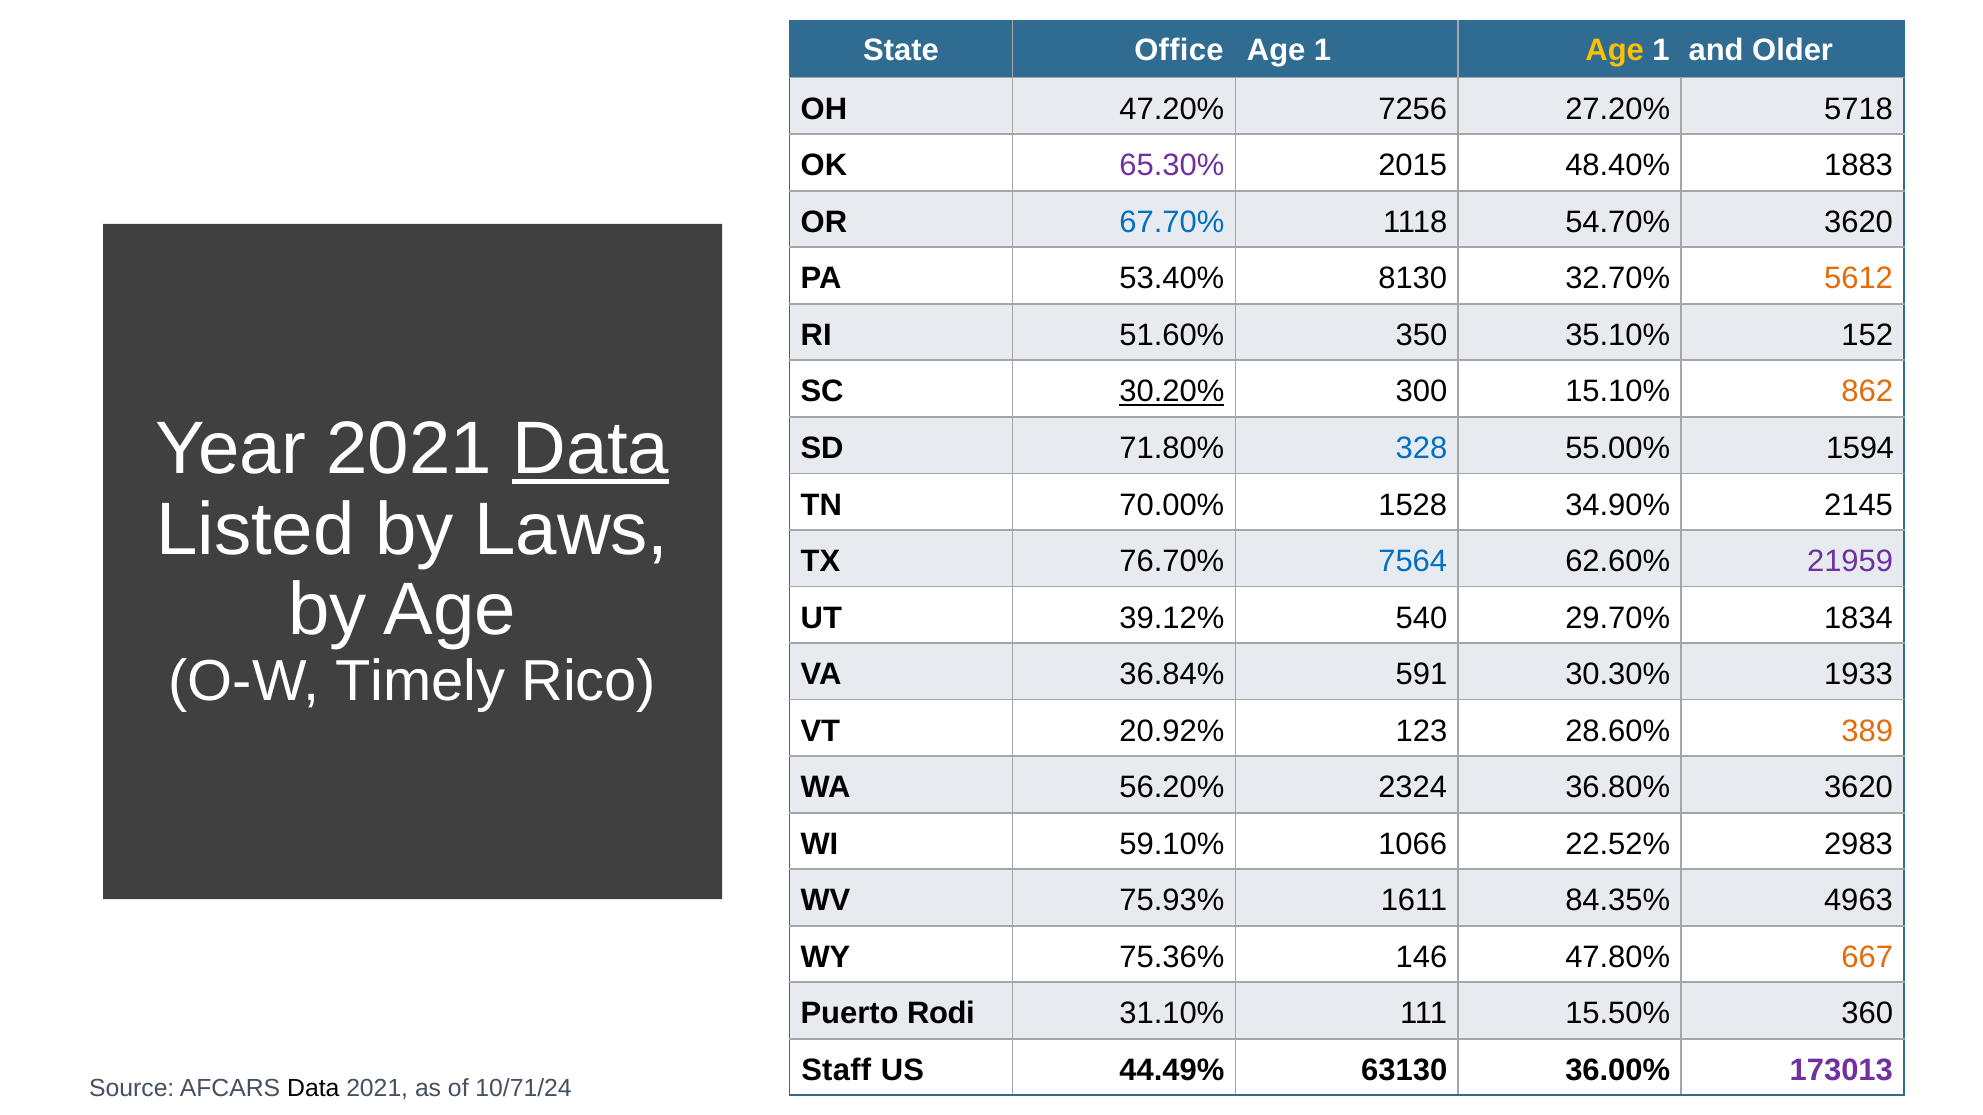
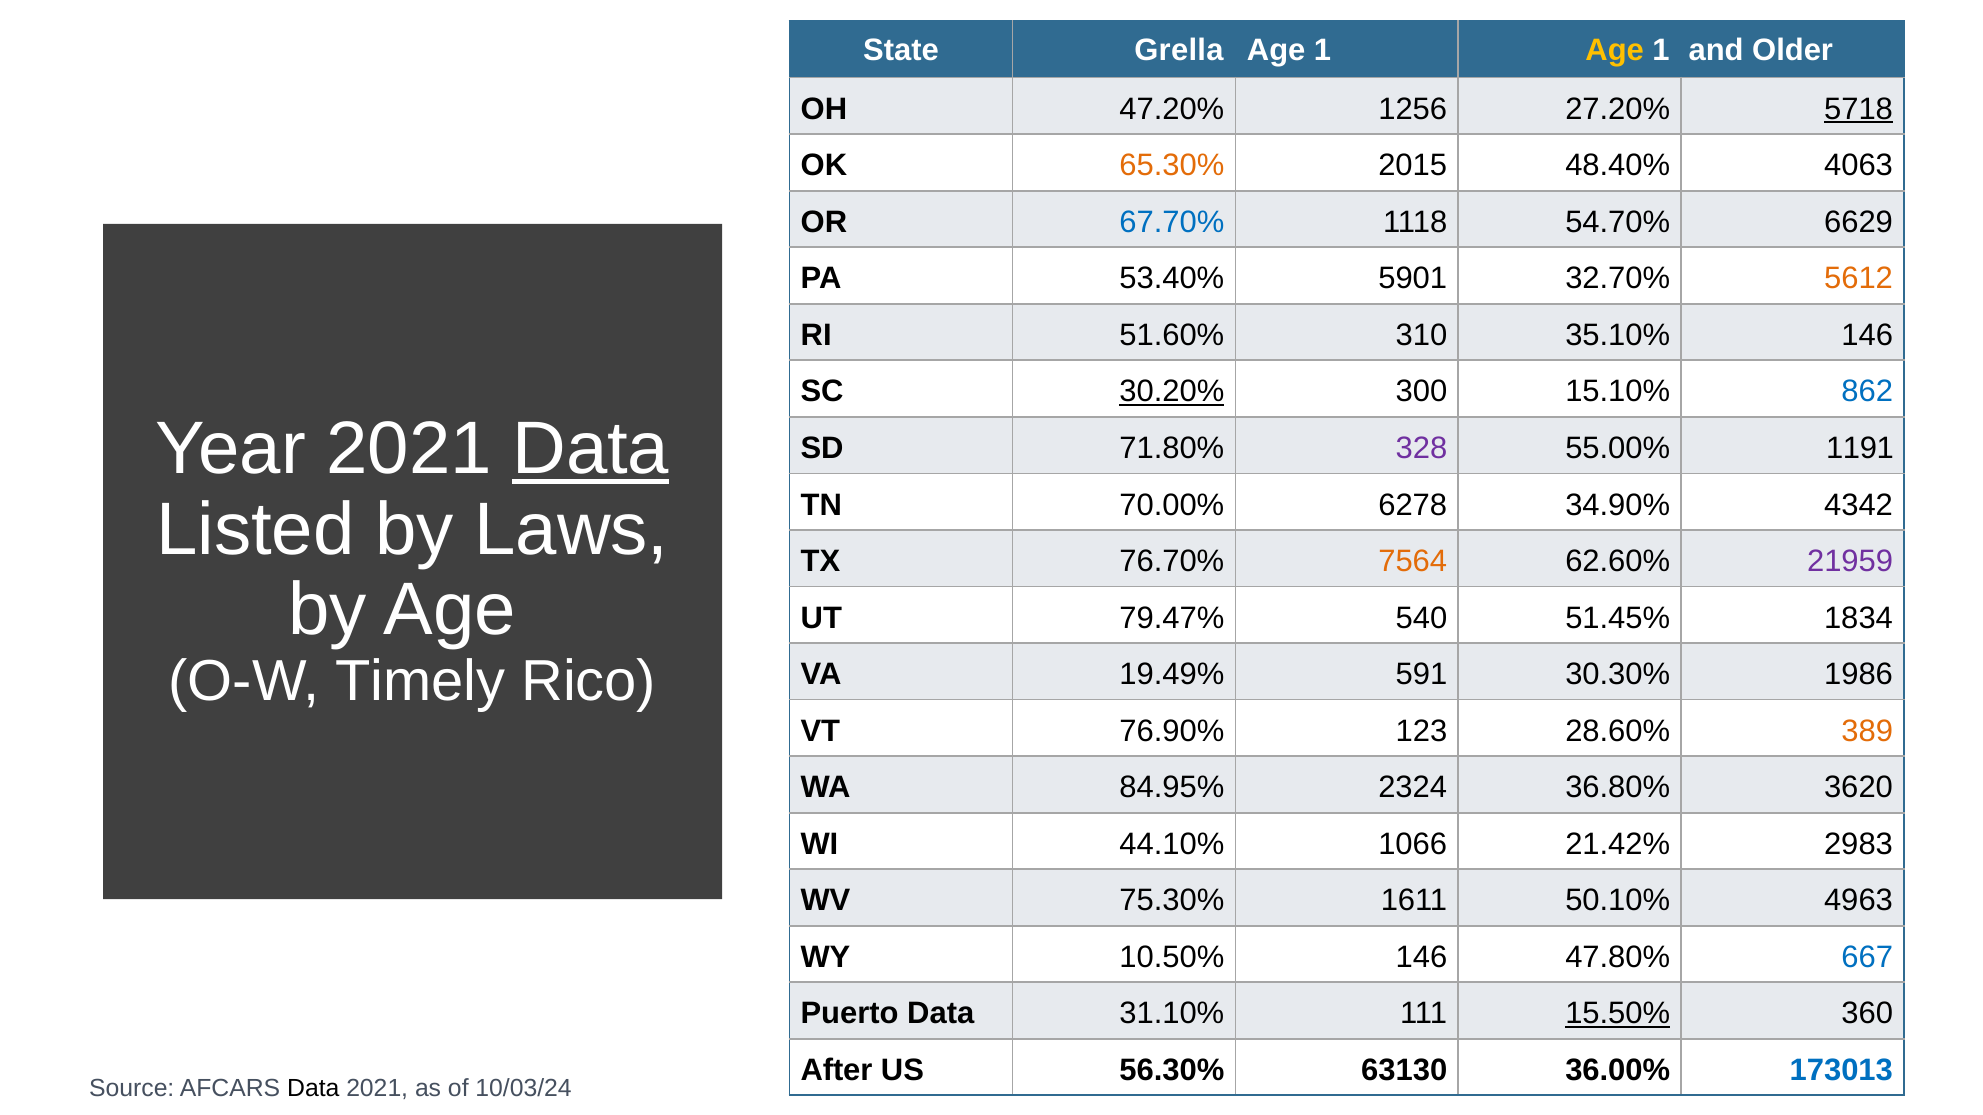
Office: Office -> Grella (1179, 50)
7256: 7256 -> 1256 (1413, 109)
5718 underline: none -> present (1859, 109)
65.30% colour: purple -> orange (1172, 166)
1883: 1883 -> 4063 (1859, 166)
54.70% 3620: 3620 -> 6629 (1859, 222)
8130: 8130 -> 5901 (1413, 279)
350: 350 -> 310 (1421, 335)
35.10% 152: 152 -> 146 (1867, 335)
862 colour: orange -> blue (1867, 392)
328 colour: blue -> purple (1421, 448)
1594: 1594 -> 1191 (1860, 448)
1528: 1528 -> 6278 (1413, 505)
2145: 2145 -> 4342 (1859, 505)
7564 colour: blue -> orange (1413, 562)
39.12%: 39.12% -> 79.47% (1172, 618)
29.70%: 29.70% -> 51.45% (1618, 618)
36.84%: 36.84% -> 19.49% (1172, 675)
1933: 1933 -> 1986 (1859, 675)
20.92%: 20.92% -> 76.90% (1172, 731)
56.20%: 56.20% -> 84.95% (1172, 788)
59.10%: 59.10% -> 44.10% (1172, 844)
22.52%: 22.52% -> 21.42% (1618, 844)
75.93%: 75.93% -> 75.30% (1172, 901)
84.35%: 84.35% -> 50.10% (1618, 901)
75.36%: 75.36% -> 10.50% (1172, 957)
667 colour: orange -> blue (1867, 957)
Puerto Rodi: Rodi -> Data (941, 1014)
15.50% underline: none -> present (1618, 1014)
Staff: Staff -> After (837, 1071)
44.49%: 44.49% -> 56.30% (1172, 1071)
173013 colour: purple -> blue (1841, 1071)
10/71/24: 10/71/24 -> 10/03/24 (524, 1089)
